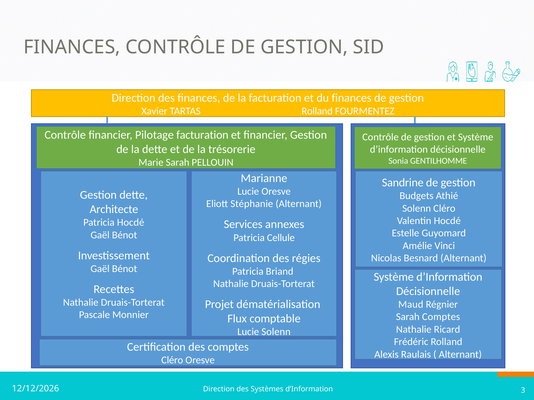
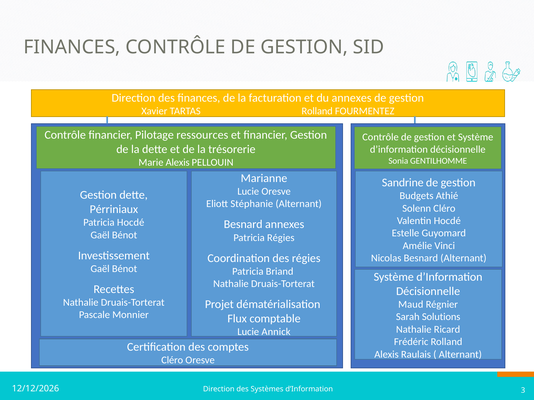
du finances: finances -> annexes (352, 98)
Pilotage facturation: facturation -> ressources (202, 135)
Marie Sarah: Sarah -> Alexis (178, 163)
Architecte: Architecte -> Pérriniaux (114, 209)
Services: Services -> Besnard (243, 225)
Patricia Cellule: Cellule -> Régies (281, 238)
Sarah Comptes: Comptes -> Solutions (441, 317)
Lucie Solenn: Solenn -> Annick (276, 332)
